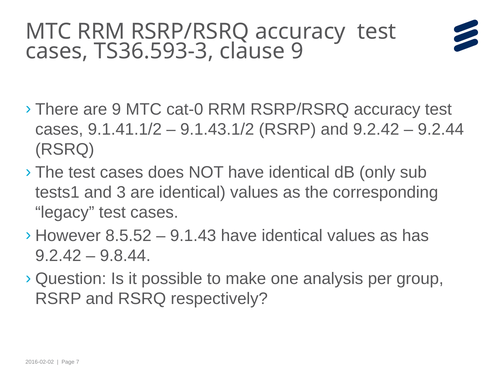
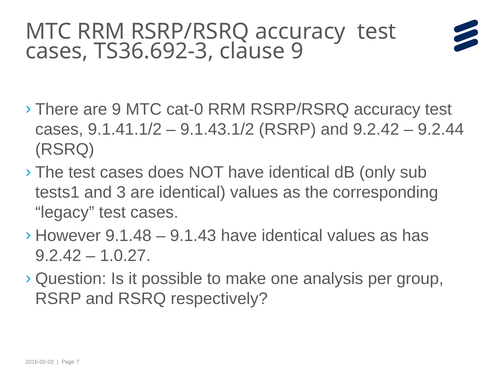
TS36.593-3: TS36.593-3 -> TS36.692-3 (154, 51)
8.5.52: 8.5.52 -> 9.1.48 (128, 236)
9.8.44: 9.8.44 -> 1.0.27 (125, 256)
